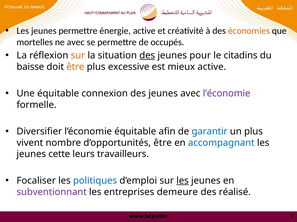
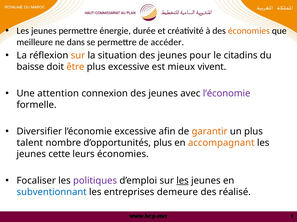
énergie active: active -> durée (144, 31)
mortelles: mortelles -> meilleure (35, 42)
ne avec: avec -> dans (76, 42)
occupés: occupés -> accéder (167, 42)
des underline: present -> none (147, 56)
mieux active: active -> vivent (212, 67)
Une équitable: équitable -> attention (58, 94)
l’économie équitable: équitable -> excessive (135, 132)
garantir colour: blue -> orange (210, 132)
vivent: vivent -> talent (30, 143)
d’opportunités être: être -> plus (163, 143)
accompagnant colour: blue -> orange (221, 143)
leurs travailleurs: travailleurs -> économies (123, 155)
politiques colour: blue -> purple (95, 181)
subventionnant colour: purple -> blue (52, 193)
